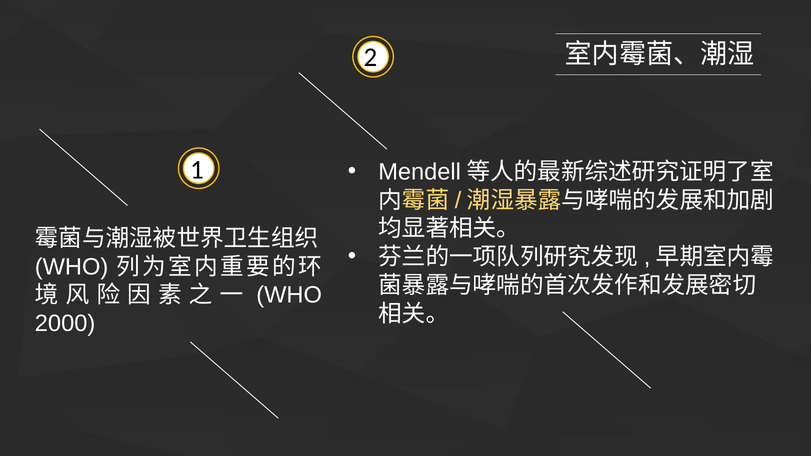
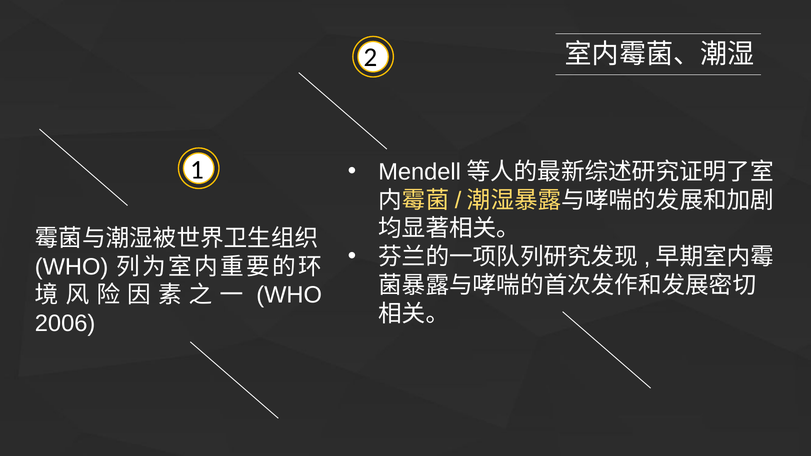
2000: 2000 -> 2006 (65, 324)
